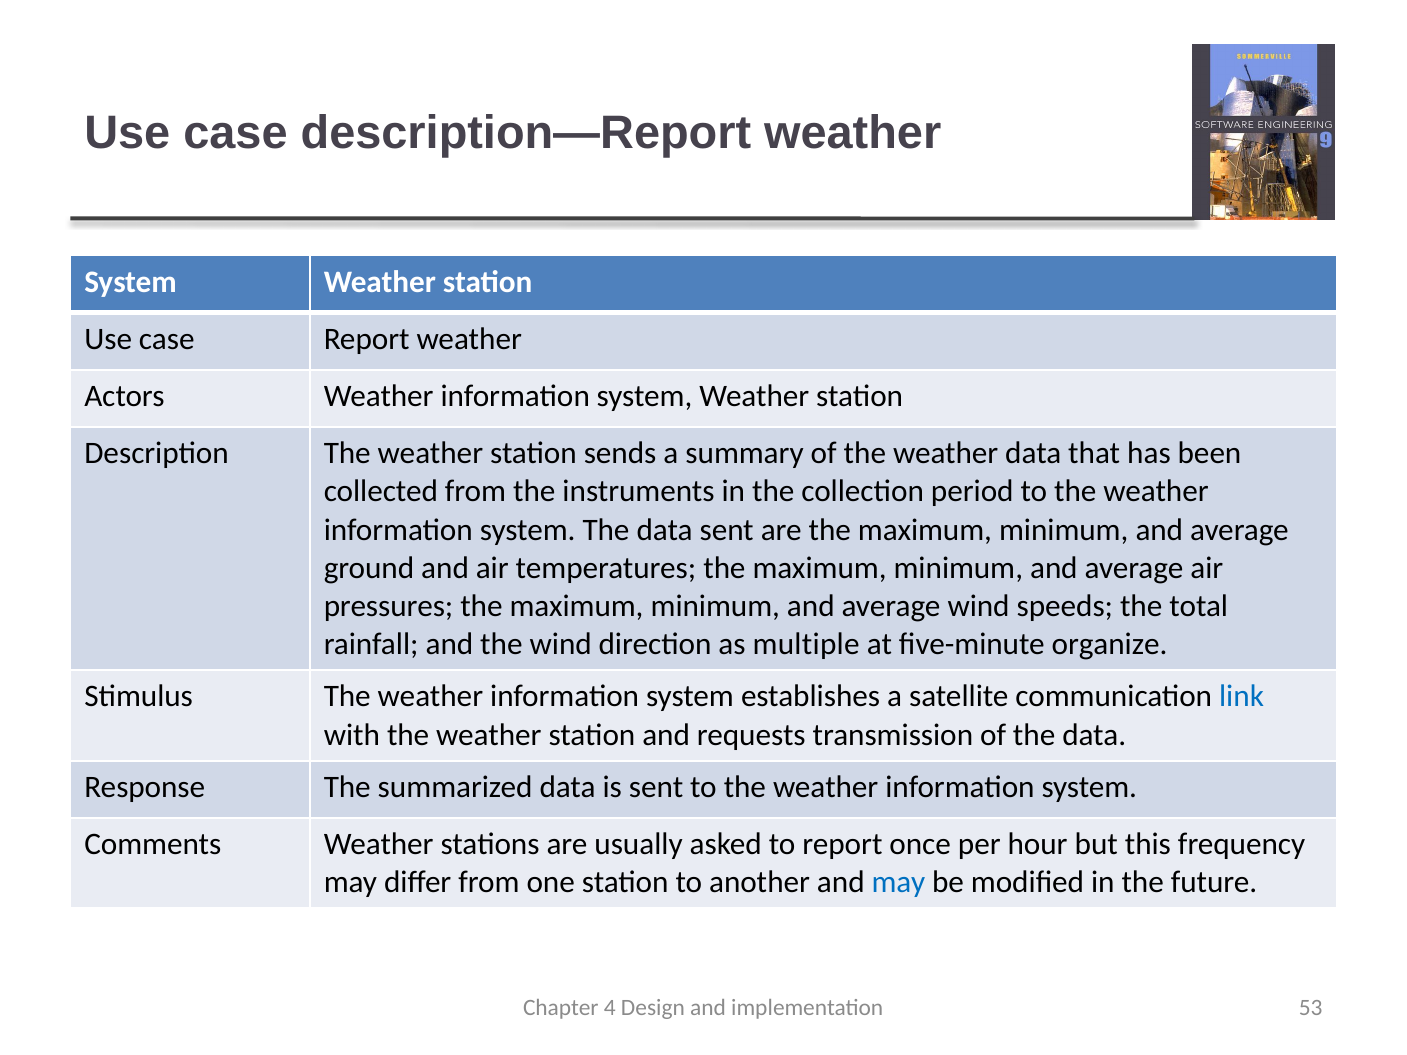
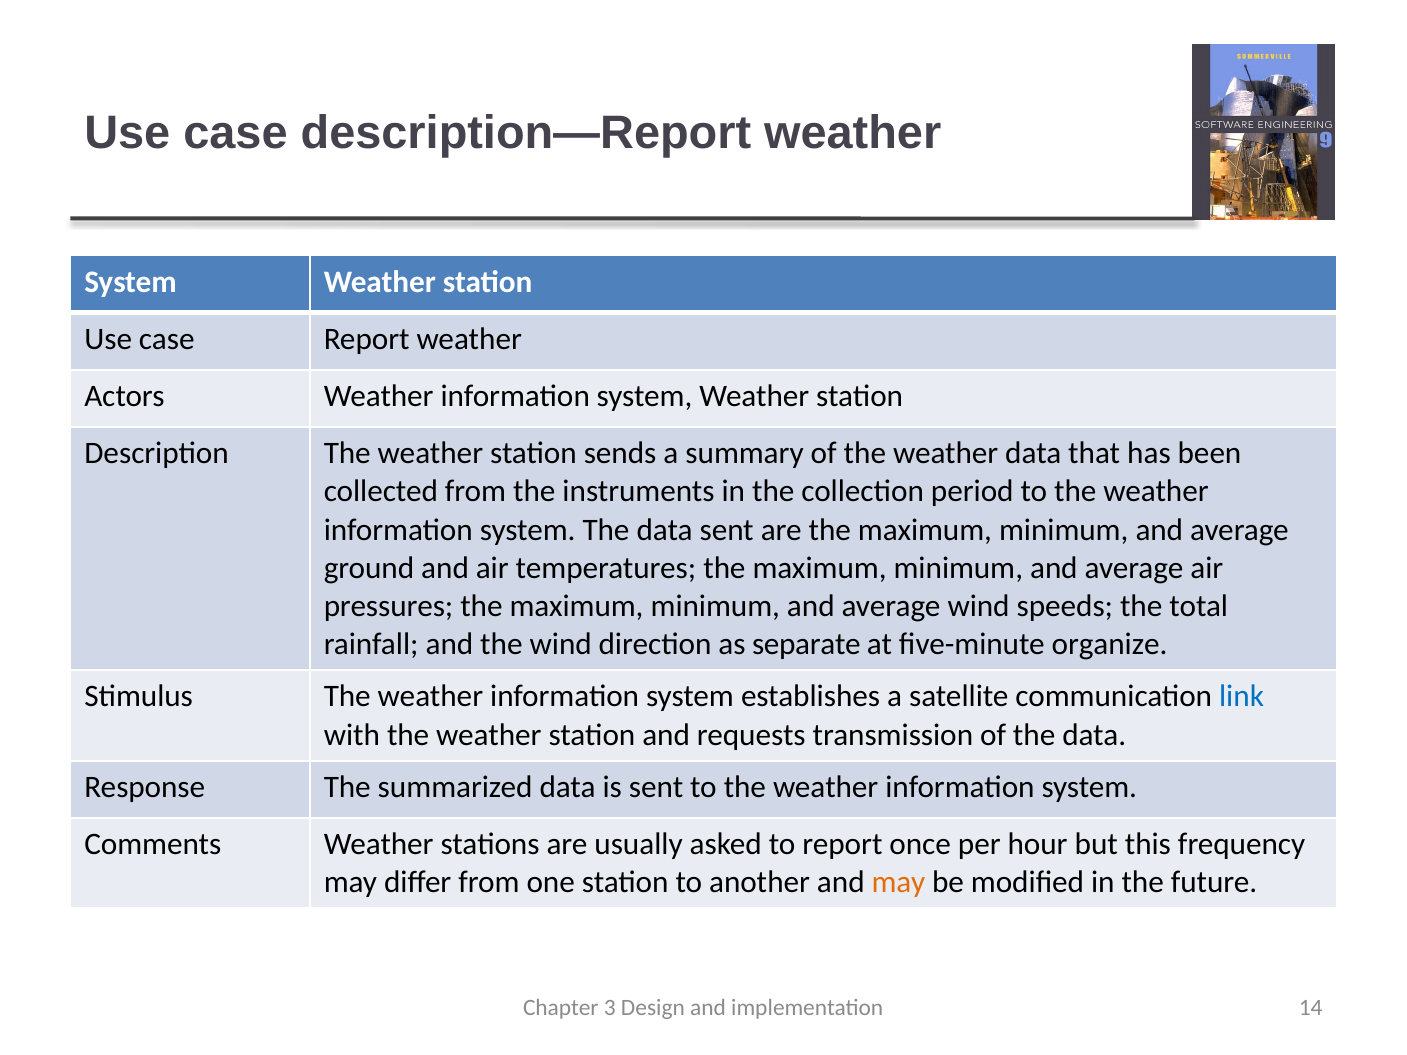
multiple: multiple -> separate (806, 644)
may colour: blue -> orange (898, 883)
4: 4 -> 3 (610, 1008)
53: 53 -> 14 (1311, 1008)
